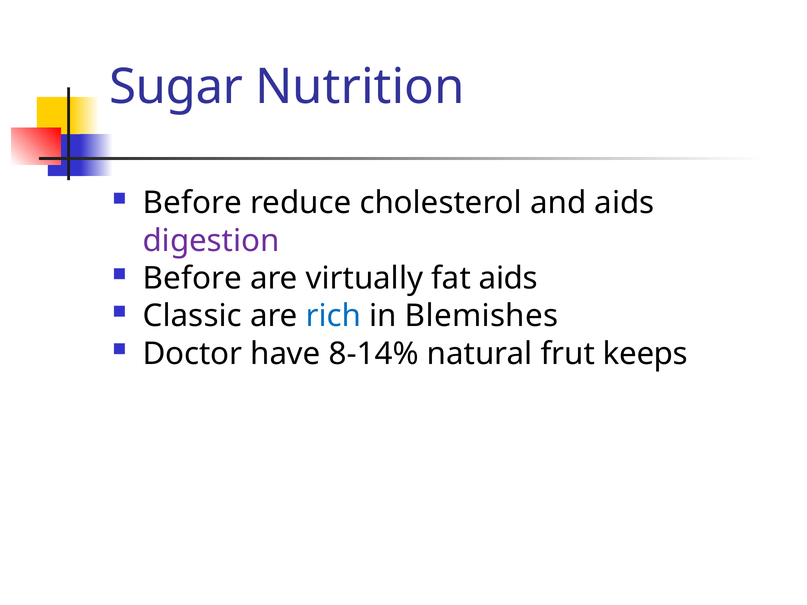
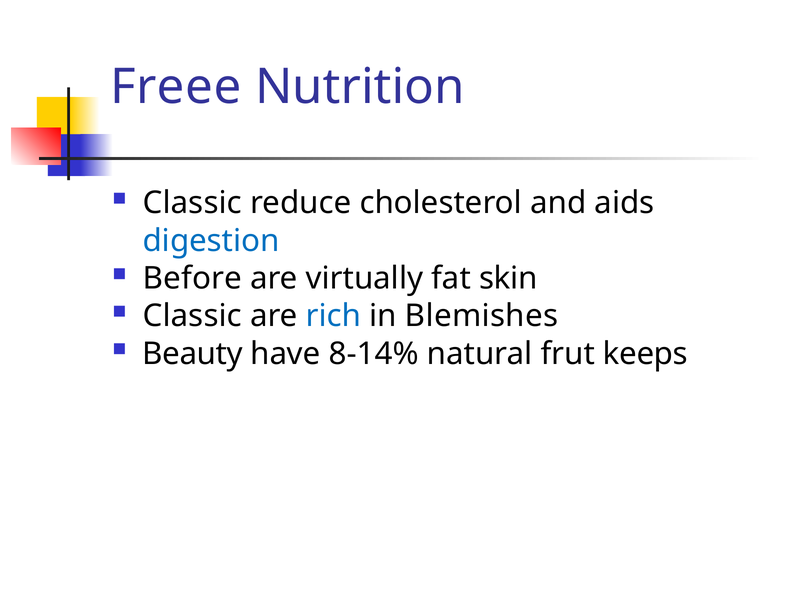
Sugar: Sugar -> Freee (176, 87)
Before: Before -> Classic (192, 203)
digestion colour: purple -> blue (211, 241)
fat aids: aids -> skin (508, 279)
Doctor: Doctor -> Beauty (193, 354)
